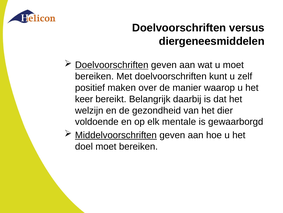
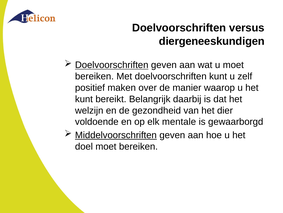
diergeneesmiddelen: diergeneesmiddelen -> diergeneeskundigen (212, 41)
keer: keer -> kunt (84, 99)
